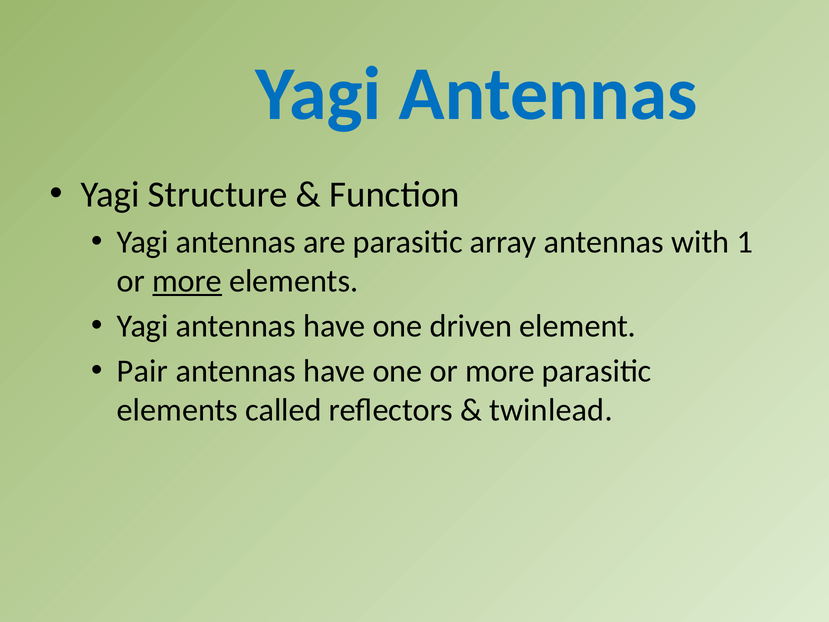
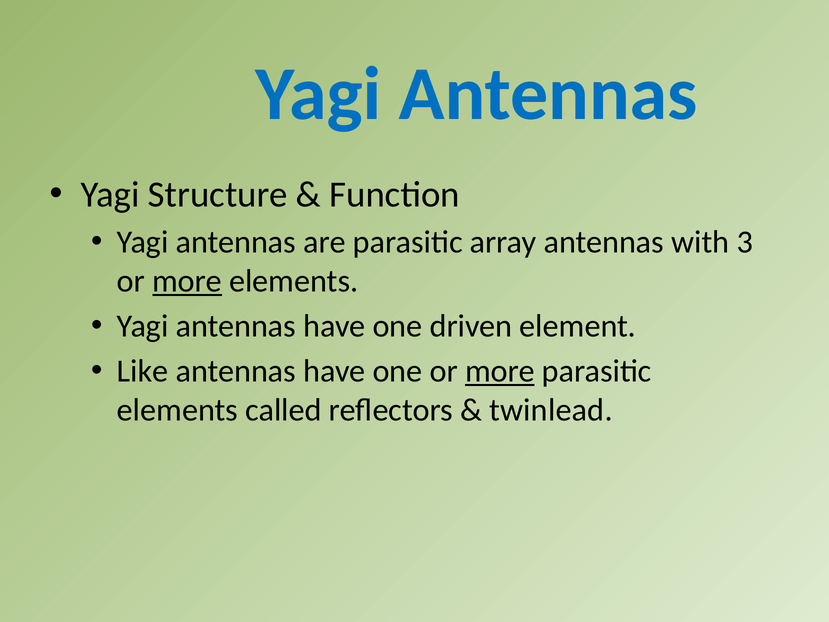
1: 1 -> 3 (745, 242)
Pair: Pair -> Like (143, 371)
more underline: none -> present (500, 371)
